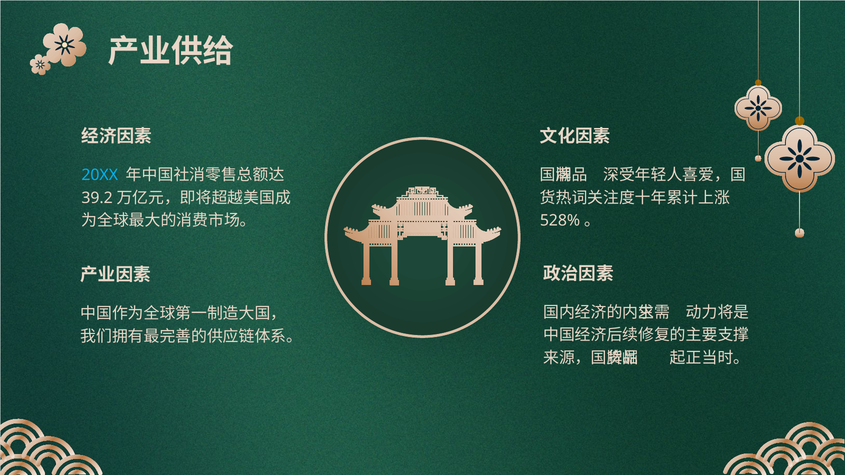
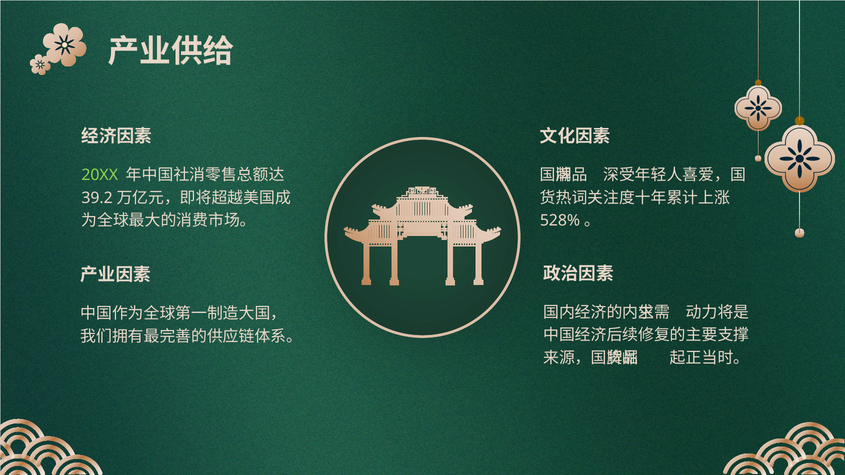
20XX colour: light blue -> light green (100, 175)
